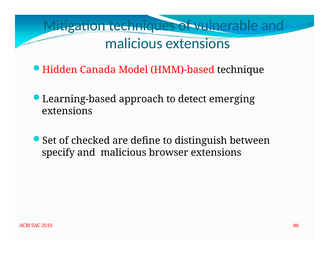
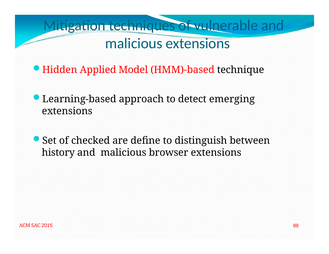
Canada: Canada -> Applied (98, 70)
specify: specify -> history (58, 153)
